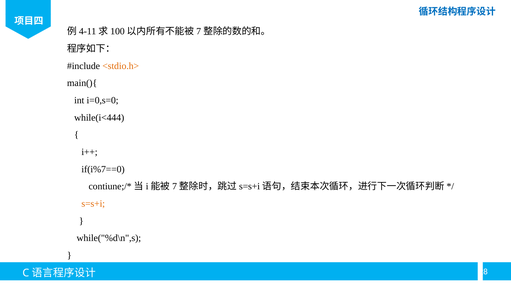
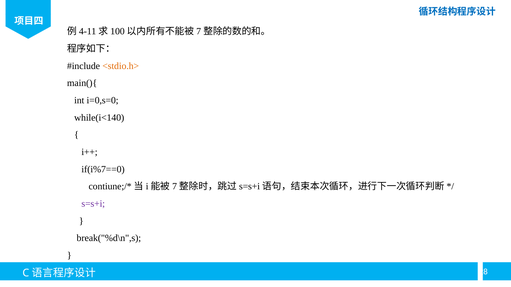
while(i<444: while(i<444 -> while(i<140 (99, 118)
s=s+i colour: orange -> purple (93, 204)
while("%d\n",s: while("%d\n",s -> break("%d\n",s (109, 238)
